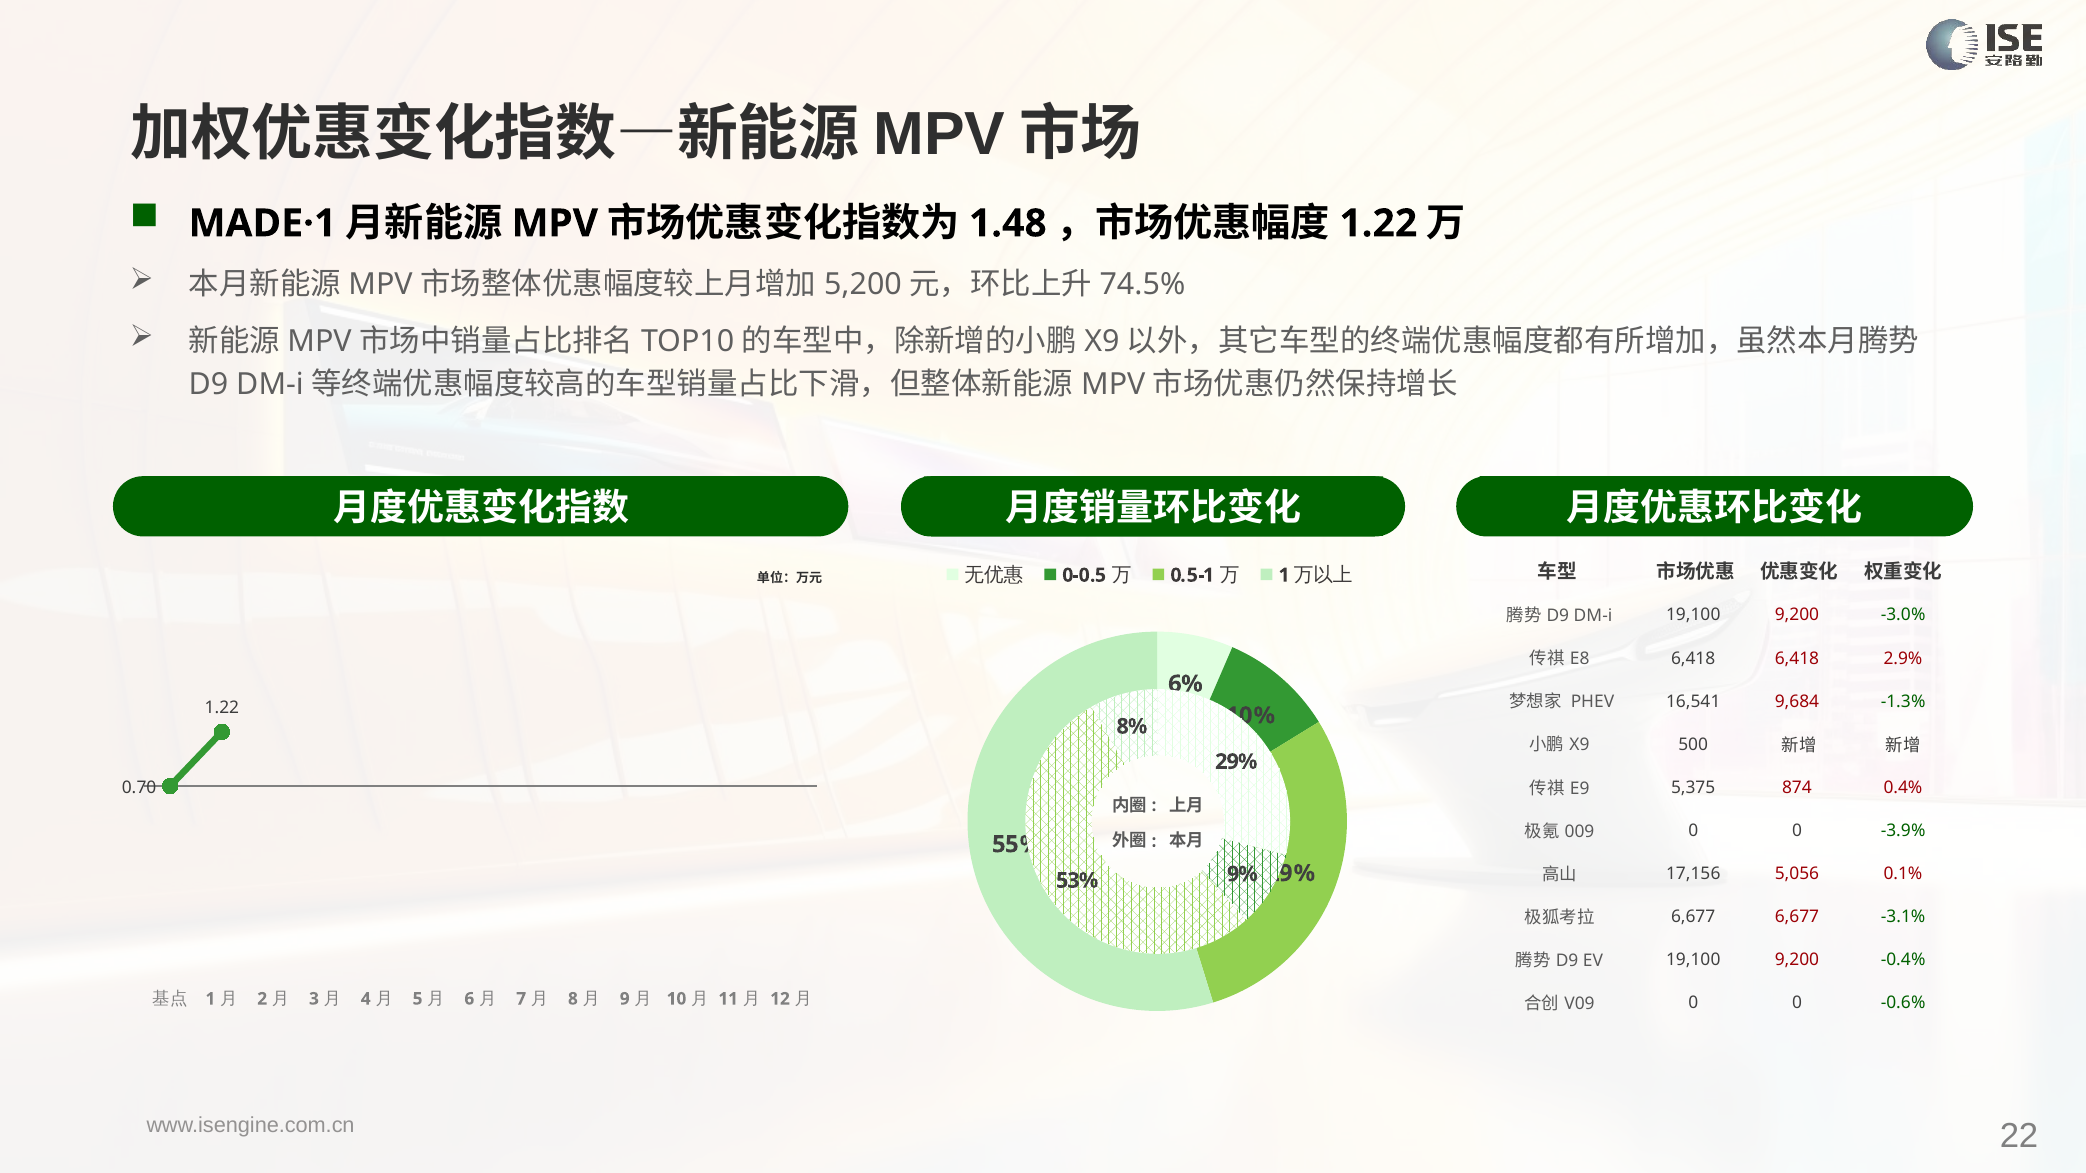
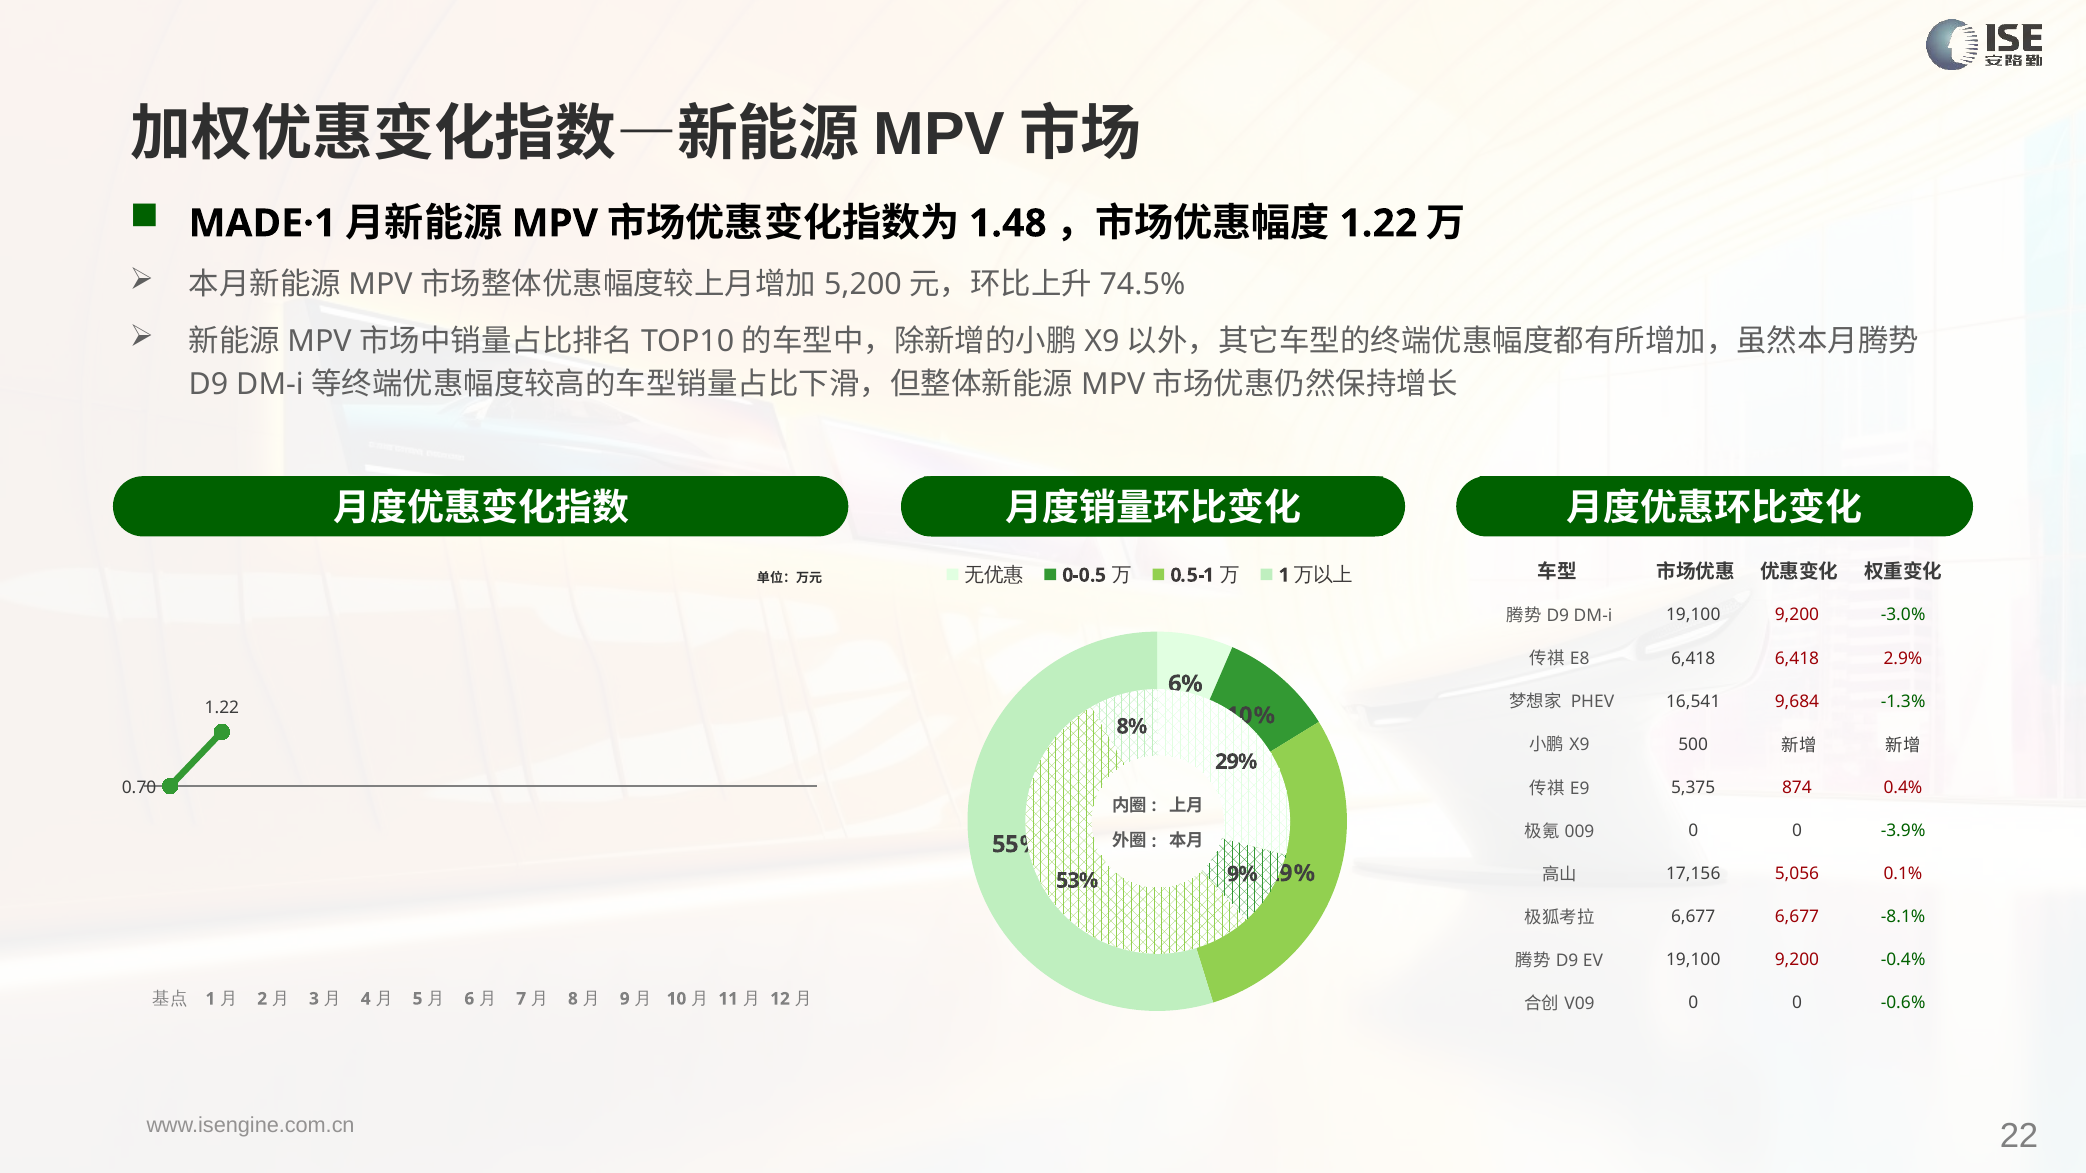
-3.1%: -3.1% -> -8.1% (1903, 917)
